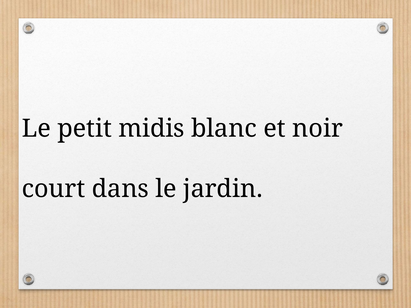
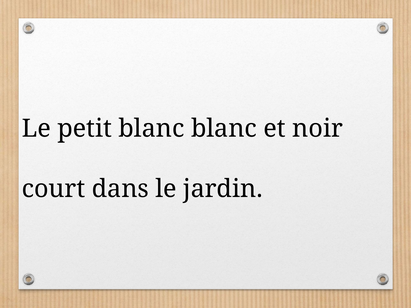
petit midis: midis -> blanc (152, 129)
